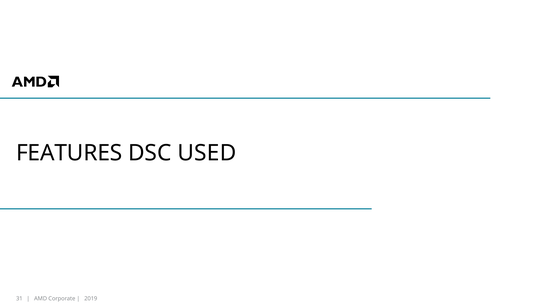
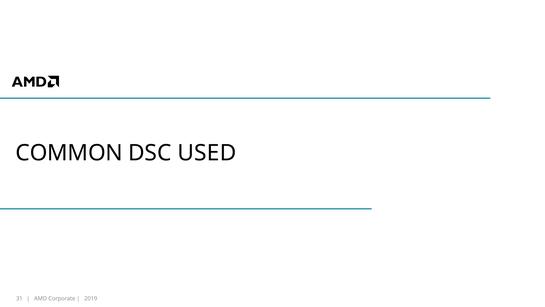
FEATURES: FEATURES -> COMMON (69, 153)
